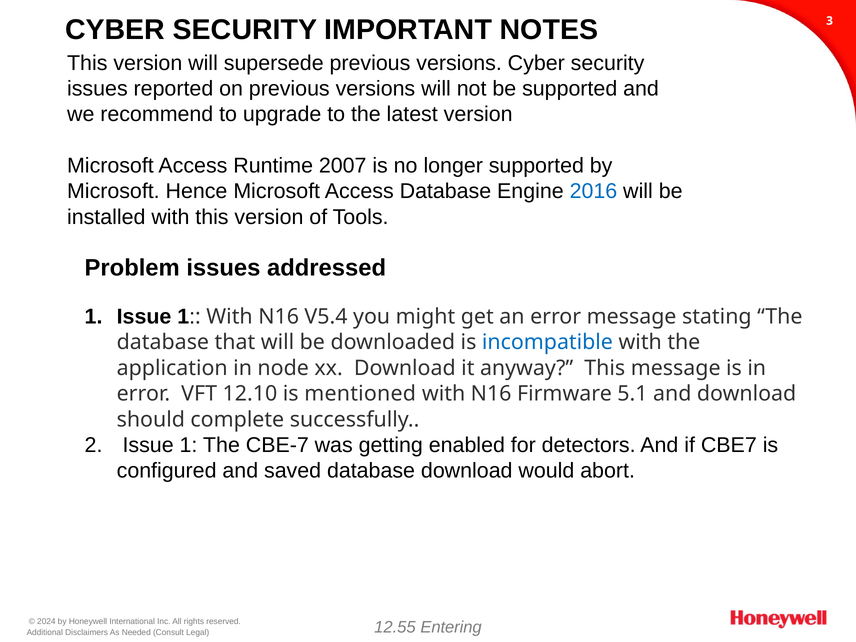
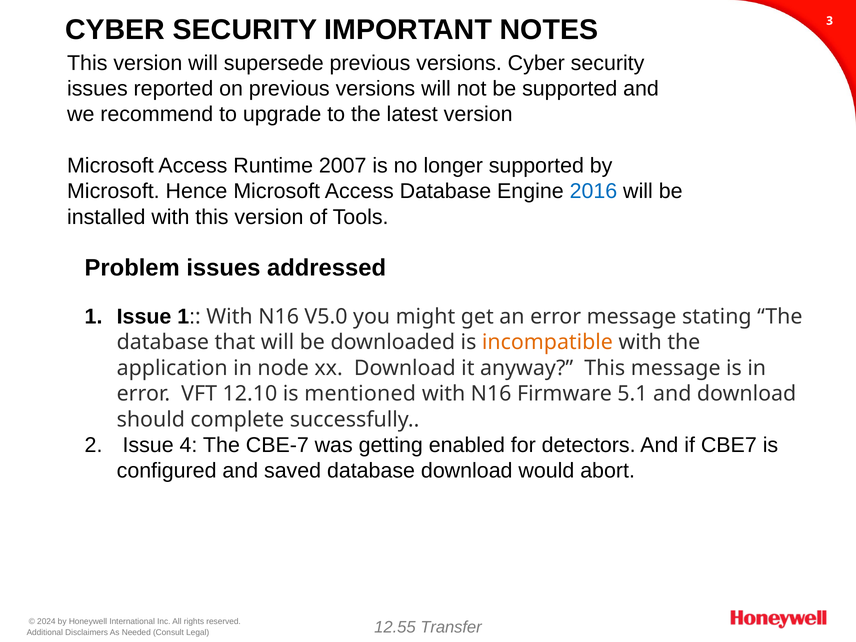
V5.4: V5.4 -> V5.0 (326, 317)
incompatible colour: blue -> orange (547, 342)
2 Issue 1: 1 -> 4 (188, 445)
Entering: Entering -> Transfer (451, 627)
